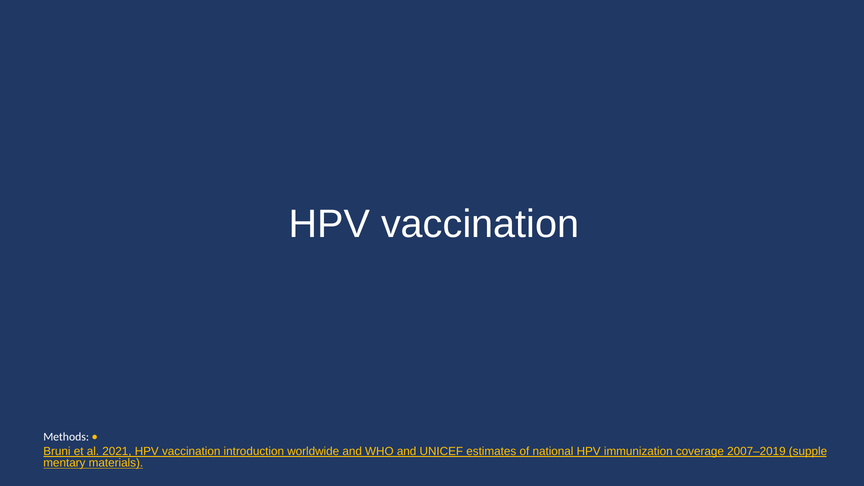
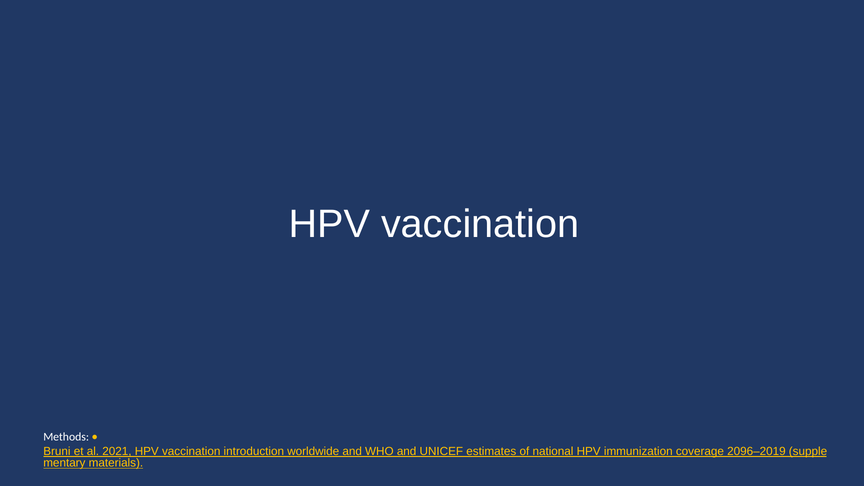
2007–2019: 2007–2019 -> 2096–2019 (756, 451)
